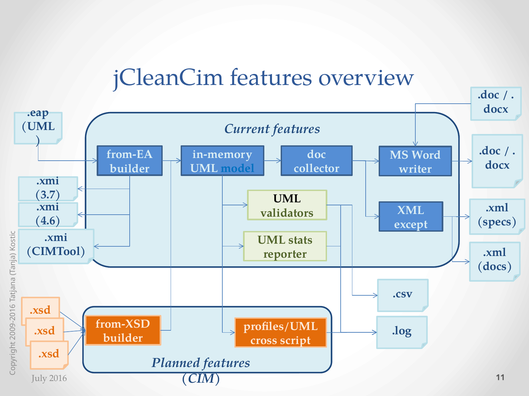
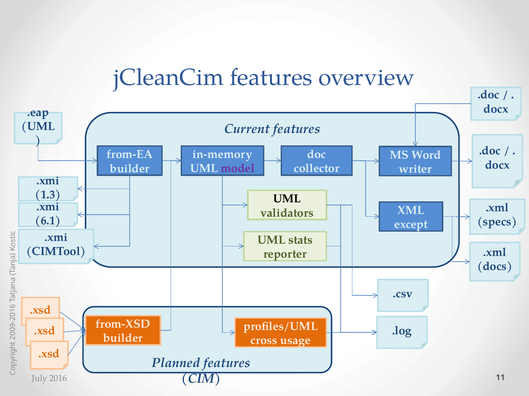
model colour: blue -> purple (238, 169)
3.7: 3.7 -> 1.3 (48, 195)
4.6: 4.6 -> 6.1 (48, 221)
script: script -> usage (296, 341)
